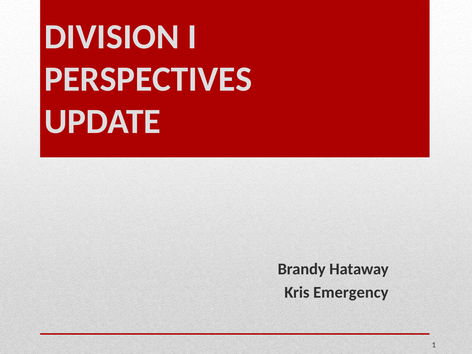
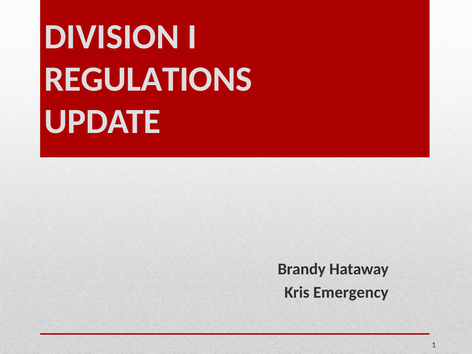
PERSPECTIVES: PERSPECTIVES -> REGULATIONS (148, 79)
